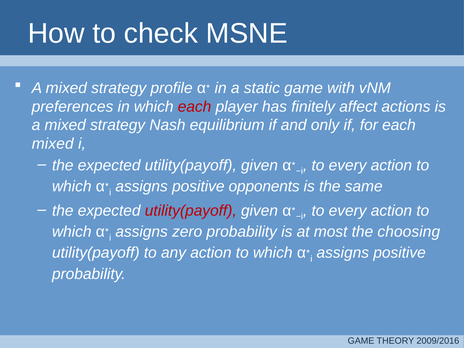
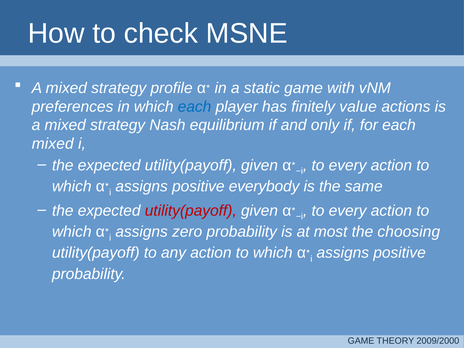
each colour: red -> blue (195, 107)
affect: affect -> value (358, 107)
opponents: opponents -> everybody (264, 186)
2009/2016: 2009/2016 -> 2009/2000 (438, 341)
